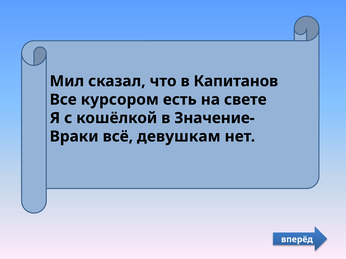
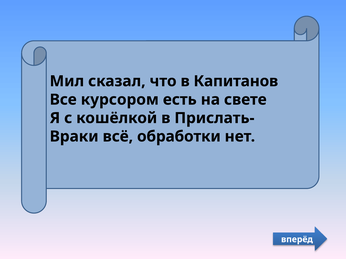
Значение-: Значение- -> Прислать- (214, 118)
девушкам: девушкам -> обработки (179, 137)
